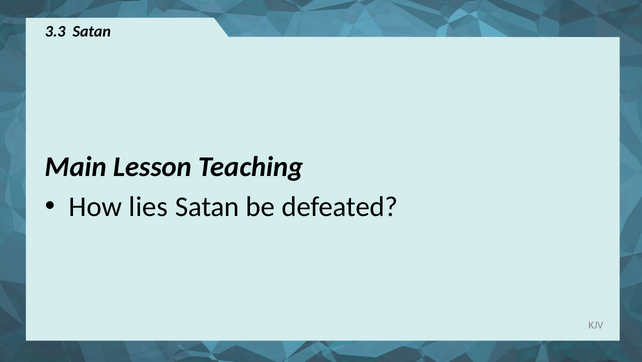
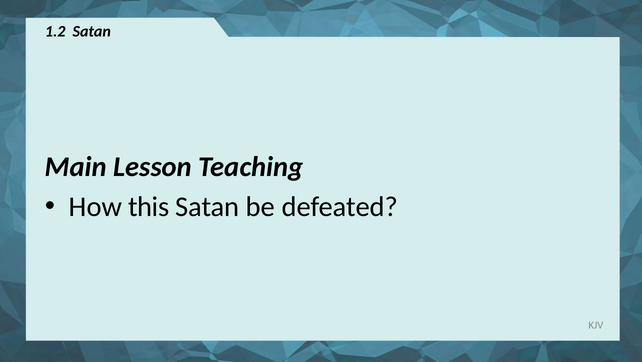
3.3: 3.3 -> 1.2 (55, 31)
lies: lies -> this (149, 207)
